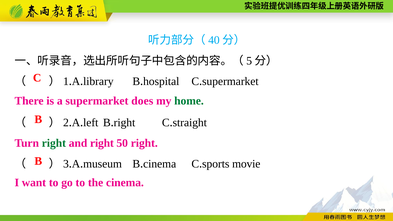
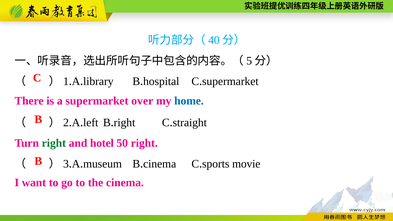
does: does -> over (142, 101)
home colour: green -> blue (189, 101)
and right: right -> hotel (102, 143)
